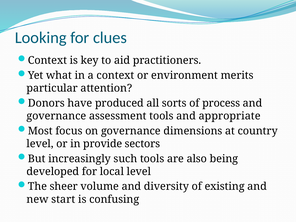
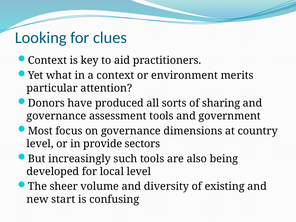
process: process -> sharing (221, 103)
appropriate: appropriate -> government (230, 116)
